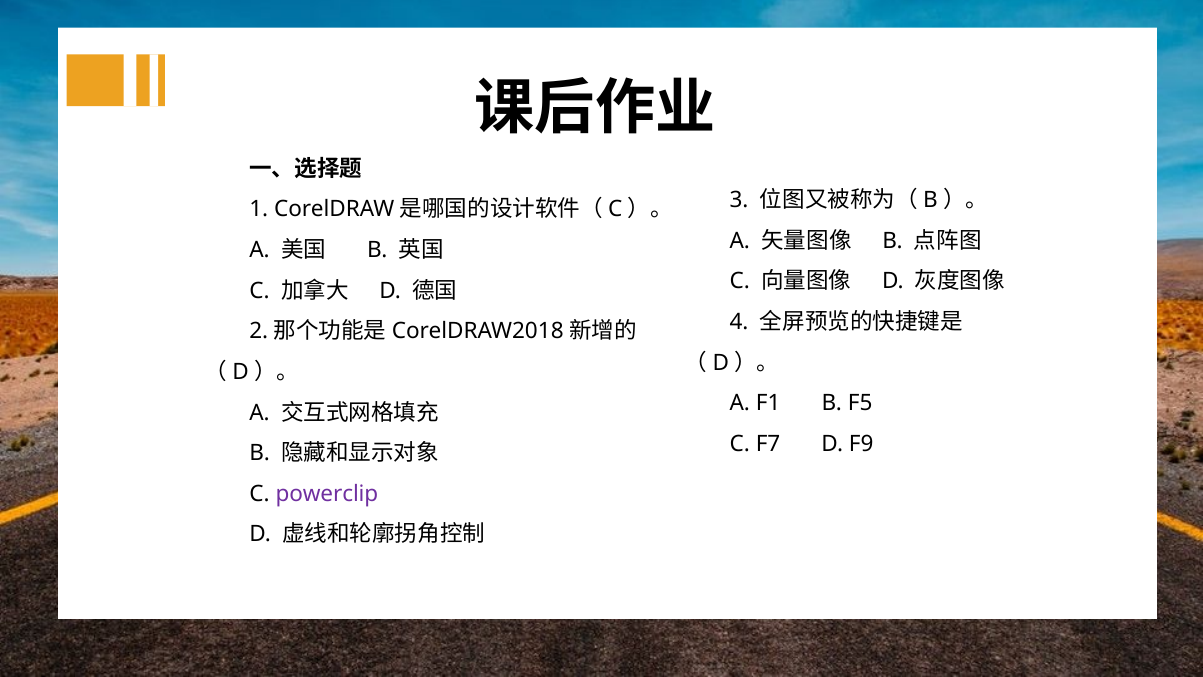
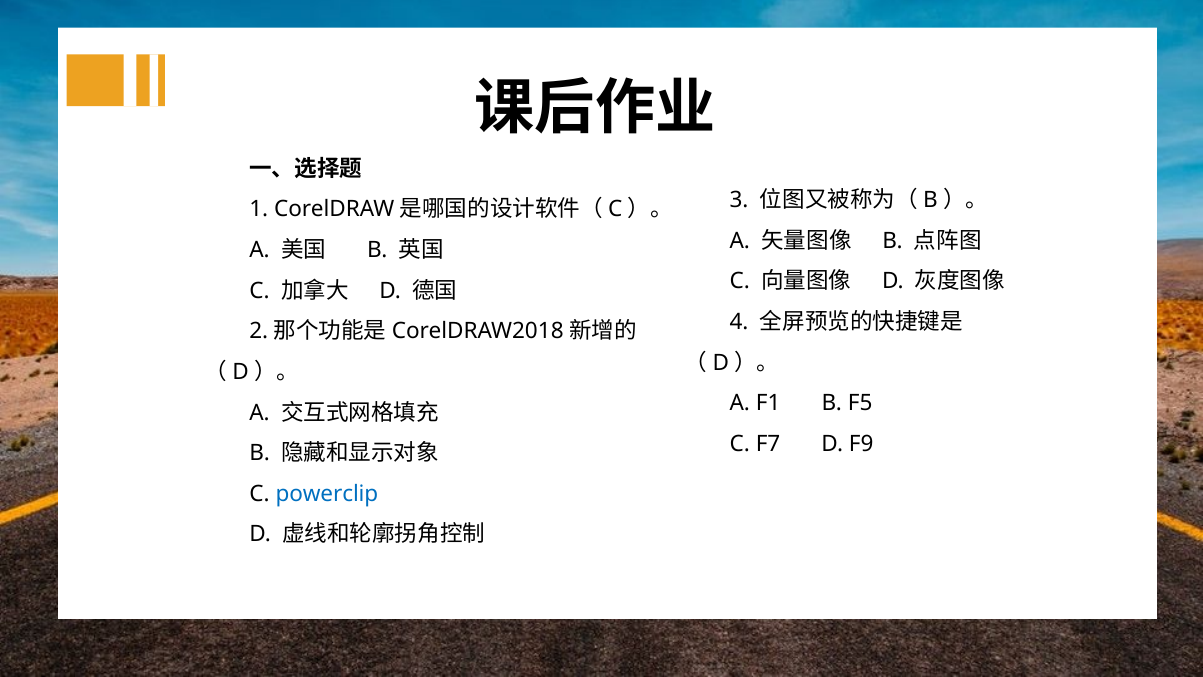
powerclip colour: purple -> blue (327, 494)
